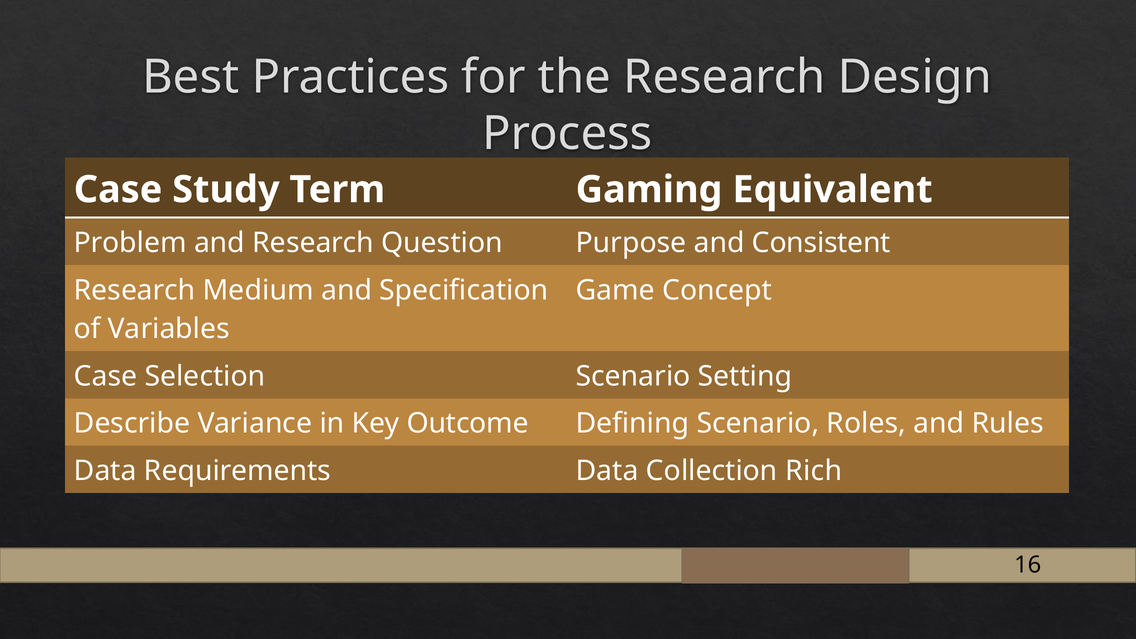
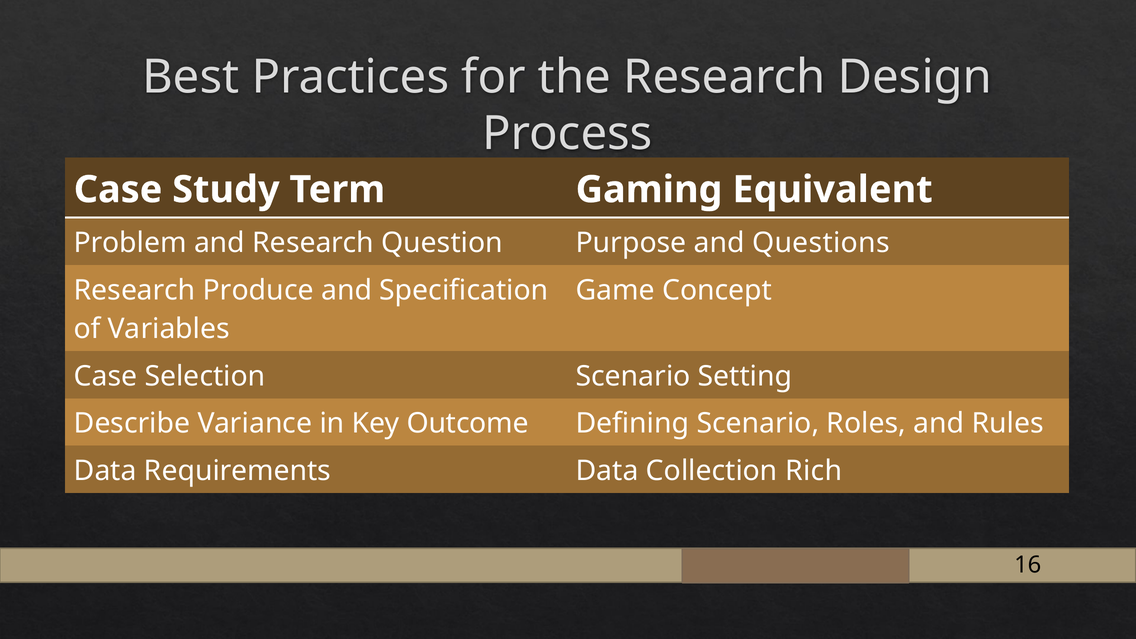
Consistent: Consistent -> Questions (821, 243)
Medium: Medium -> Produce (258, 290)
